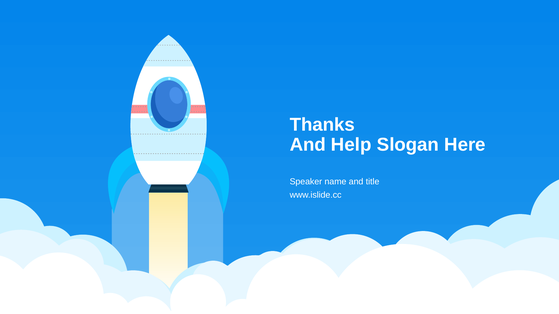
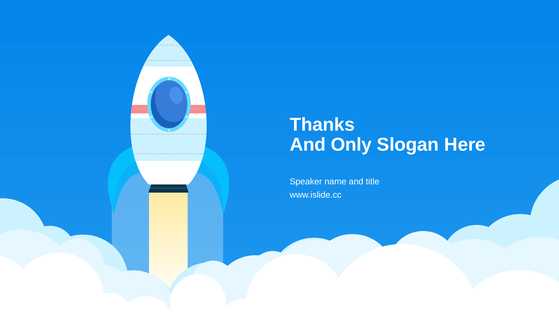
Help: Help -> Only (351, 145)
